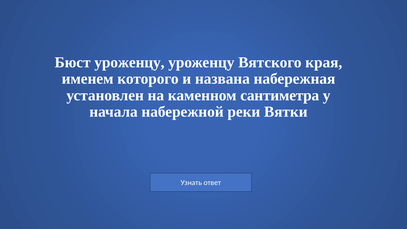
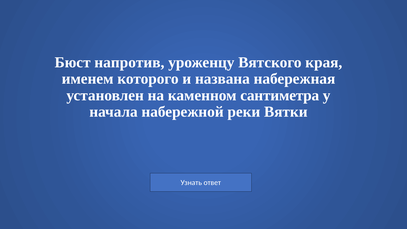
Бюст уроженцу: уроженцу -> напротив (129, 62)
